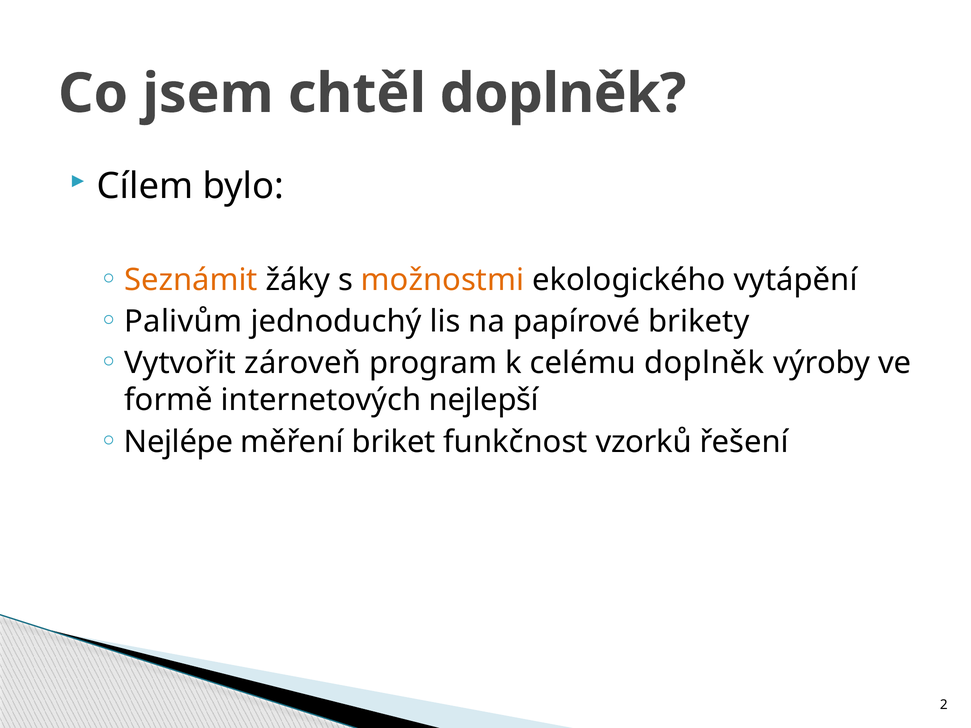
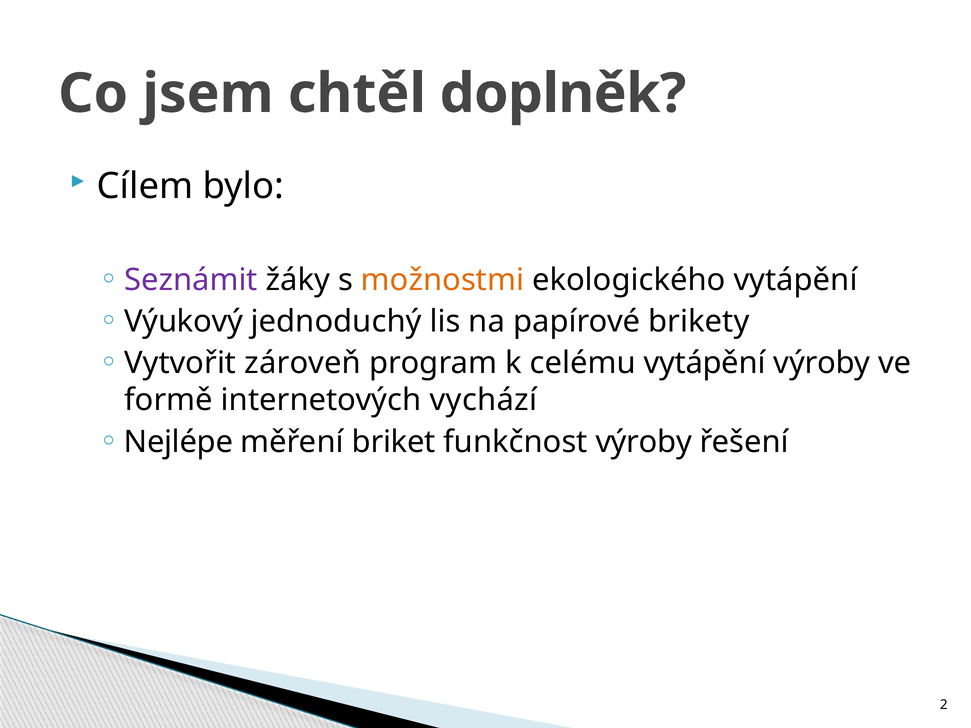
Seznámit colour: orange -> purple (191, 280)
Palivům: Palivům -> Výukový (184, 322)
celému doplněk: doplněk -> vytápění (705, 363)
nejlepší: nejlepší -> vychází (484, 400)
funkčnost vzorků: vzorků -> výroby (644, 442)
